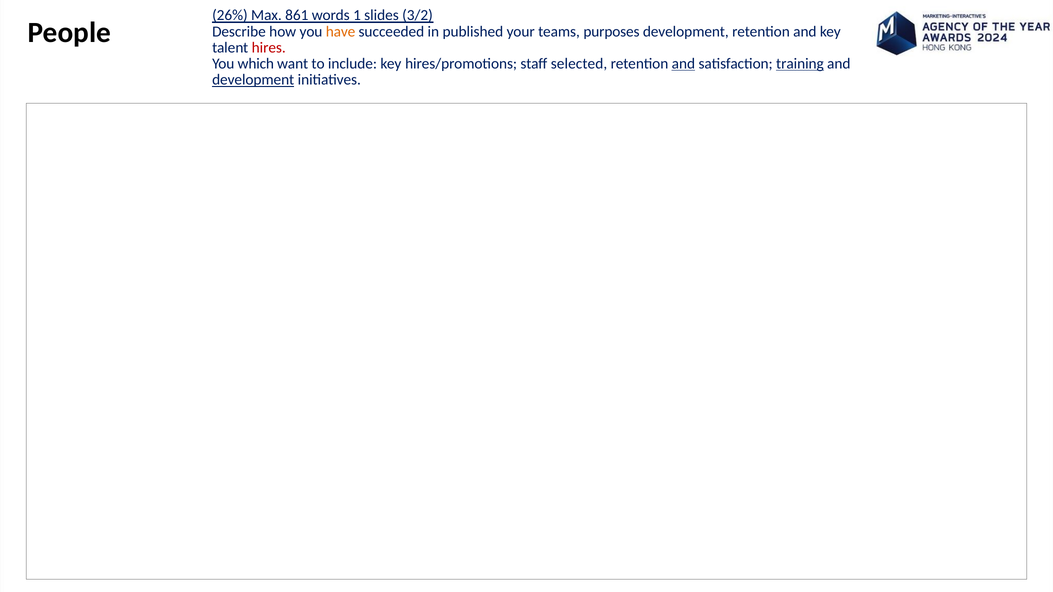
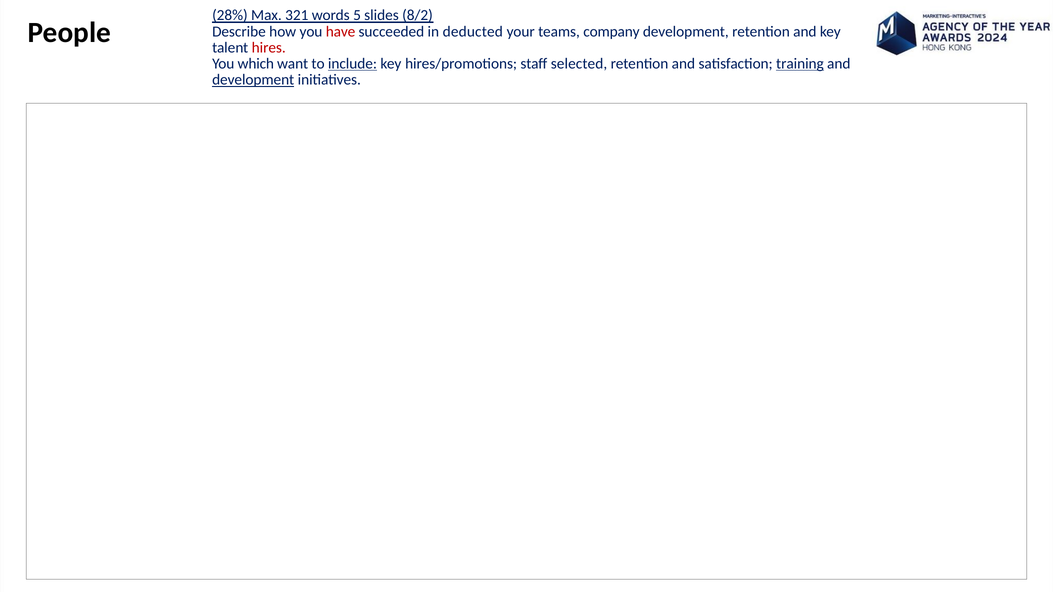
26%: 26% -> 28% (230, 15)
861: 861 -> 321 (297, 15)
1: 1 -> 5 (357, 15)
3/2: 3/2 -> 8/2 (418, 15)
have colour: orange -> red (341, 32)
published: published -> deducted (473, 32)
purposes: purposes -> company (611, 32)
include underline: none -> present (352, 64)
and underline: present -> none (683, 64)
